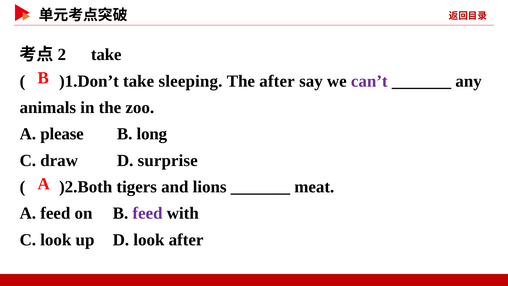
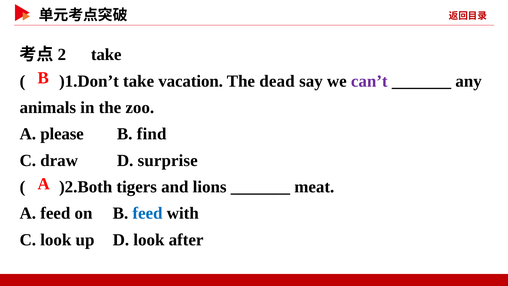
sleeping: sleeping -> vacation (191, 81)
The after: after -> dead (277, 81)
long: long -> find (152, 134)
feed colour: purple -> blue (147, 213)
